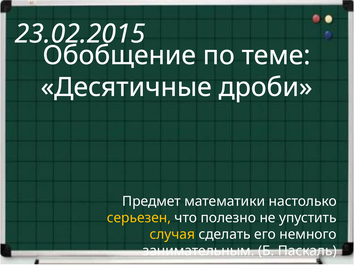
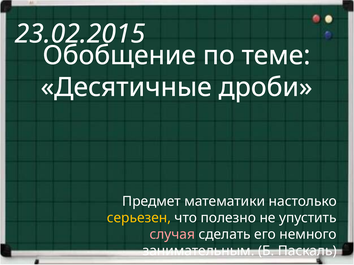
случая colour: yellow -> pink (172, 235)
